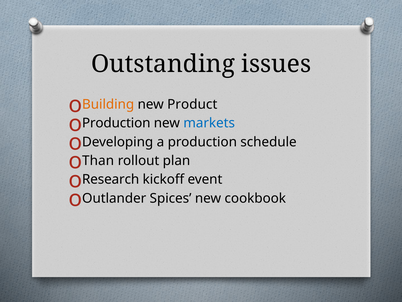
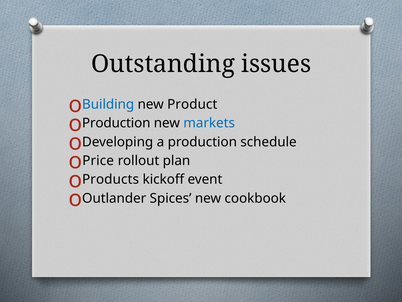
Building colour: orange -> blue (108, 104)
Than: Than -> Price (98, 160)
Research: Research -> Products (111, 179)
